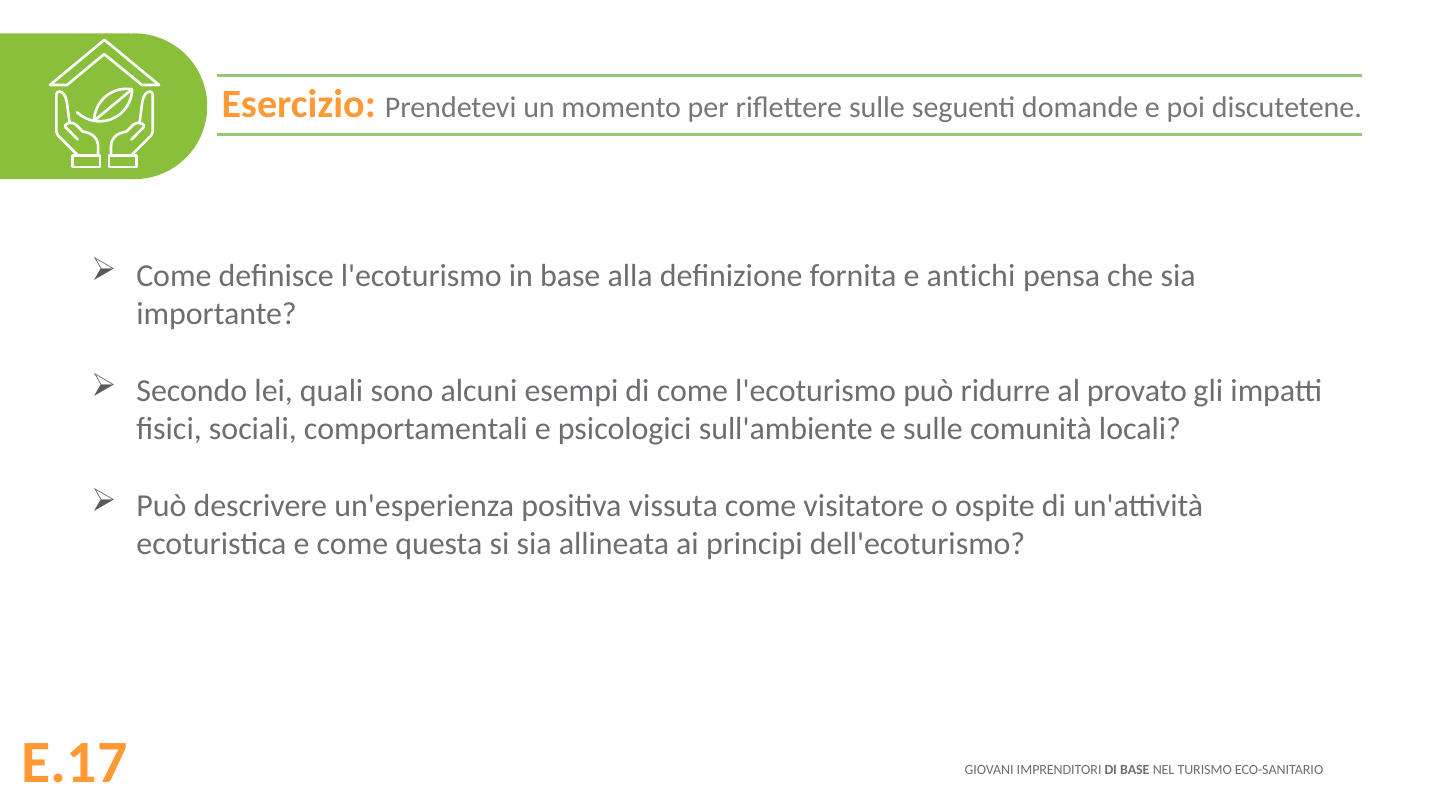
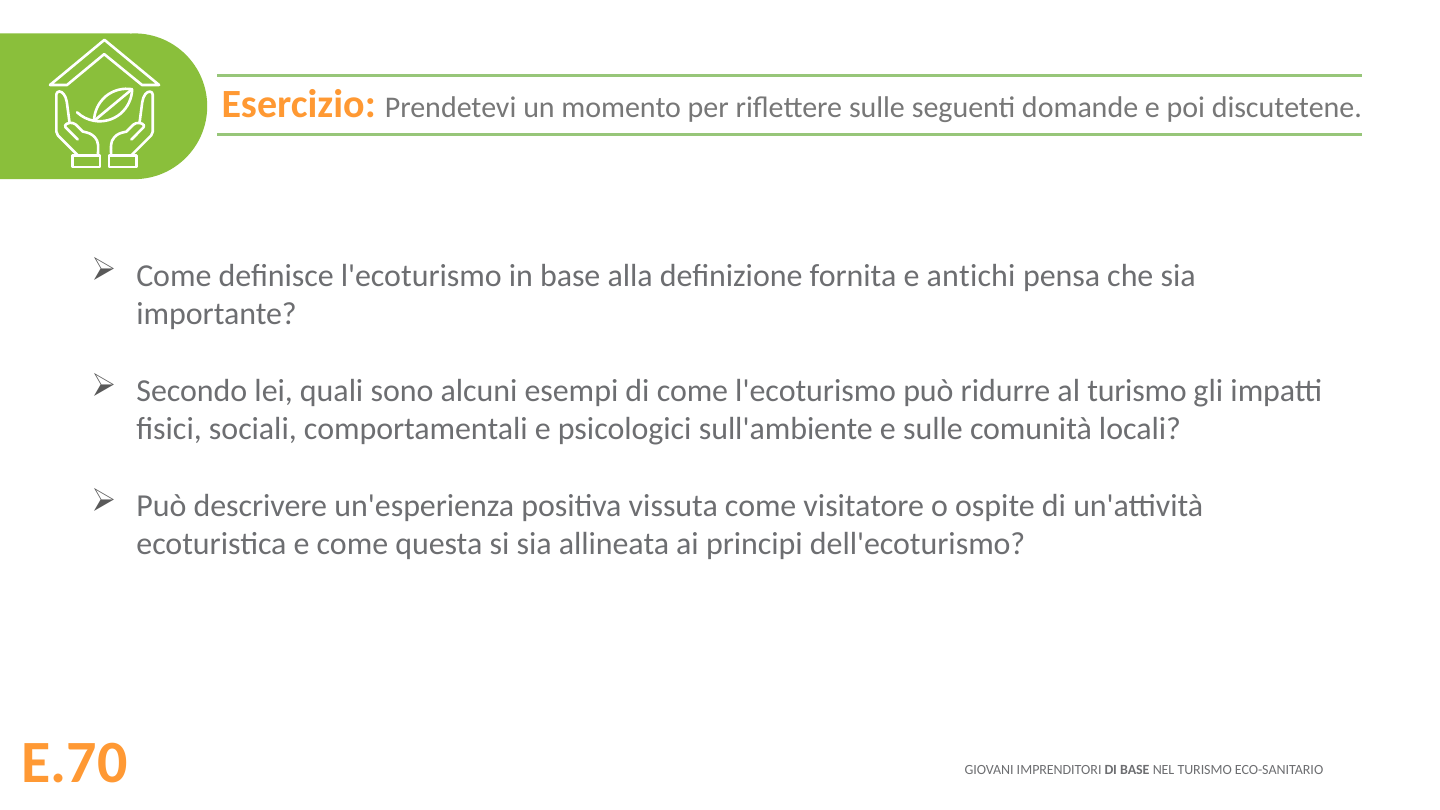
al provato: provato -> turismo (1137, 391)
E.17: E.17 -> E.70 (75, 763)
